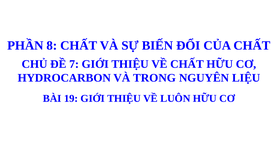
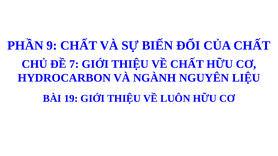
8: 8 -> 9 (52, 46)
TRONG: TRONG -> NGÀNH (155, 78)
